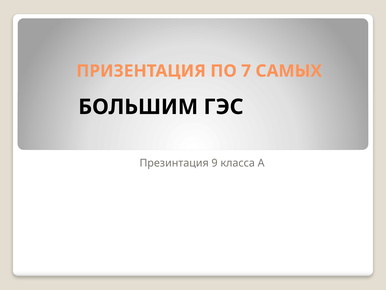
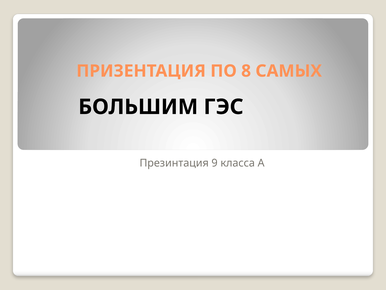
7: 7 -> 8 (246, 71)
